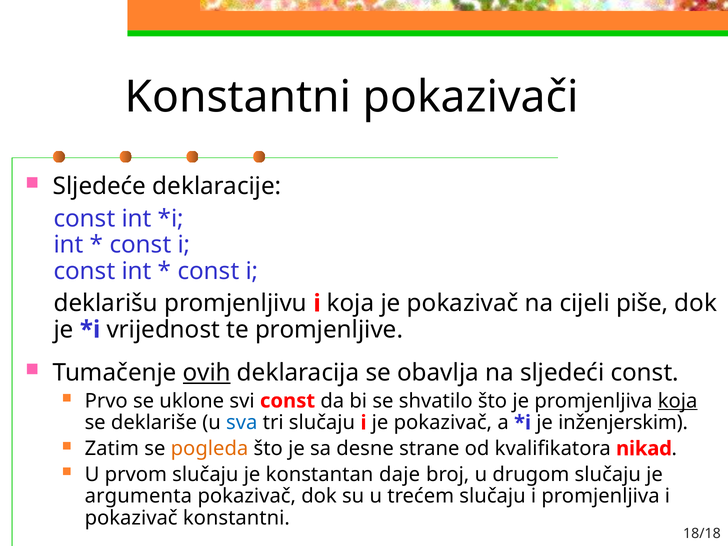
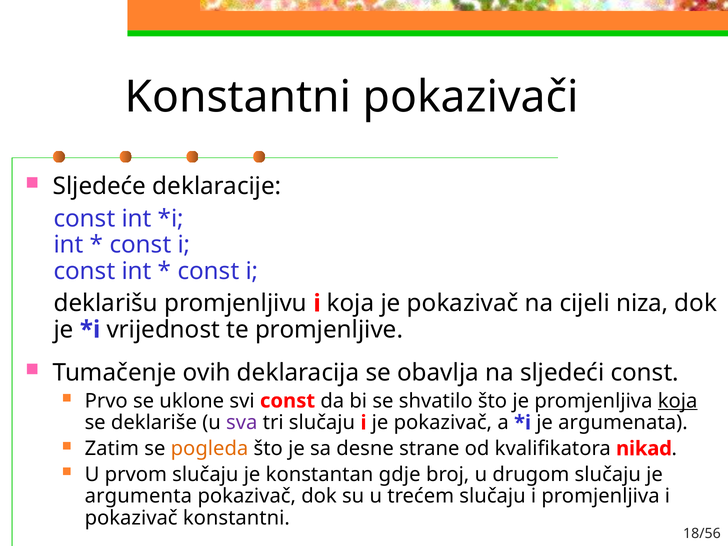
piše: piše -> niza (642, 303)
ovih underline: present -> none (207, 373)
sva colour: blue -> purple (242, 423)
inženjerskim: inženjerskim -> argumenata (623, 423)
daje: daje -> gdje (400, 474)
18/18: 18/18 -> 18/56 (702, 534)
